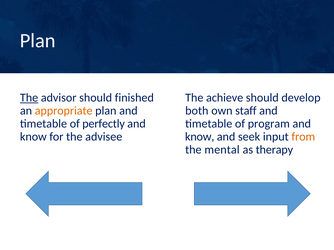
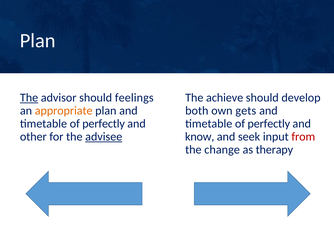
finished: finished -> feelings (134, 98)
staff: staff -> gets (246, 111)
program: program -> perfectly (269, 124)
know: know -> other (33, 137)
advisee underline: none -> present (104, 137)
from colour: orange -> red (303, 137)
mental: mental -> change (222, 150)
